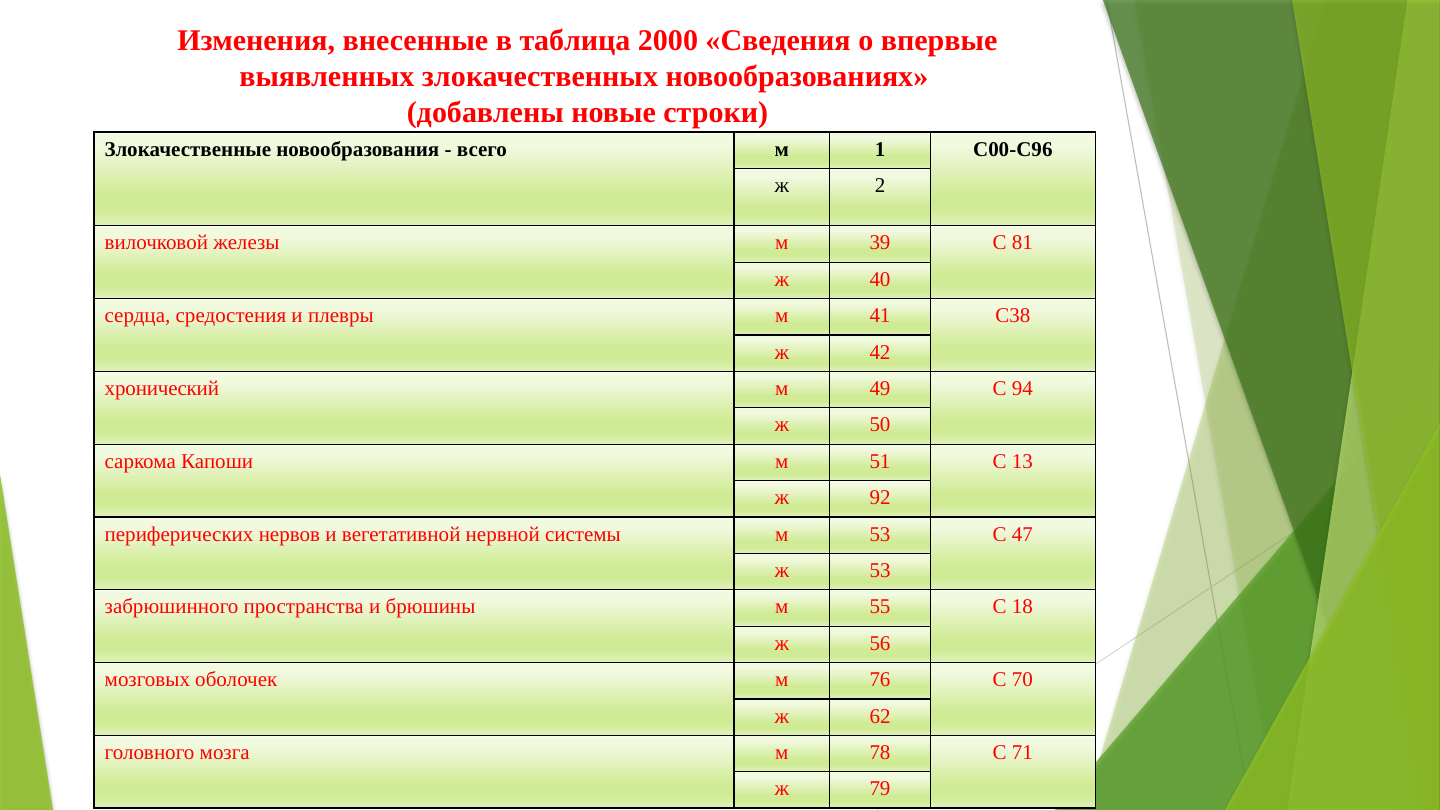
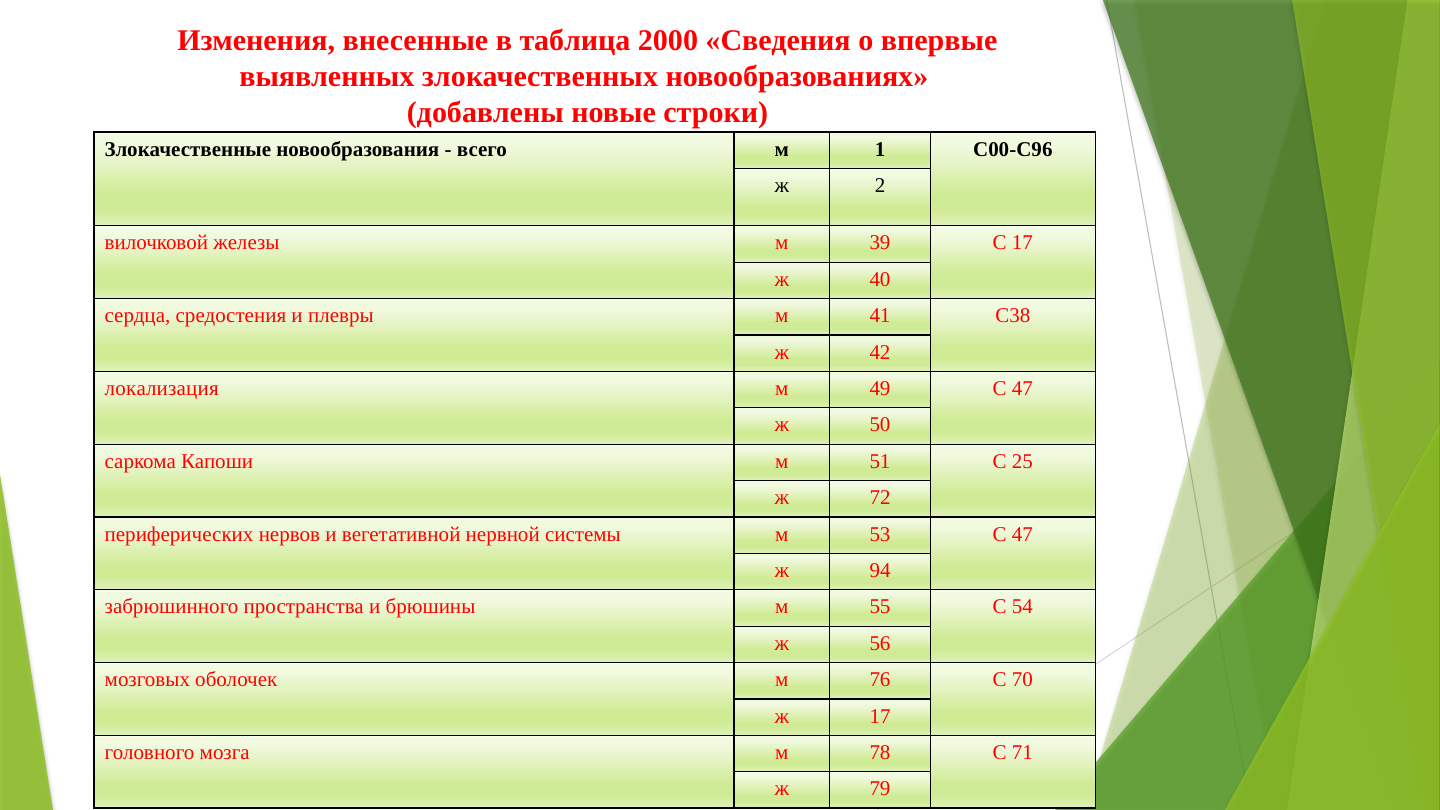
С 81: 81 -> 17 (1022, 243)
хронический: хронический -> локализация (162, 389)
49 С 94: 94 -> 47 (1022, 389)
13: 13 -> 25 (1022, 461)
92: 92 -> 72 (880, 498)
ж 53: 53 -> 94 (880, 571)
18: 18 -> 54 (1022, 607)
ж 62: 62 -> 17 (880, 716)
